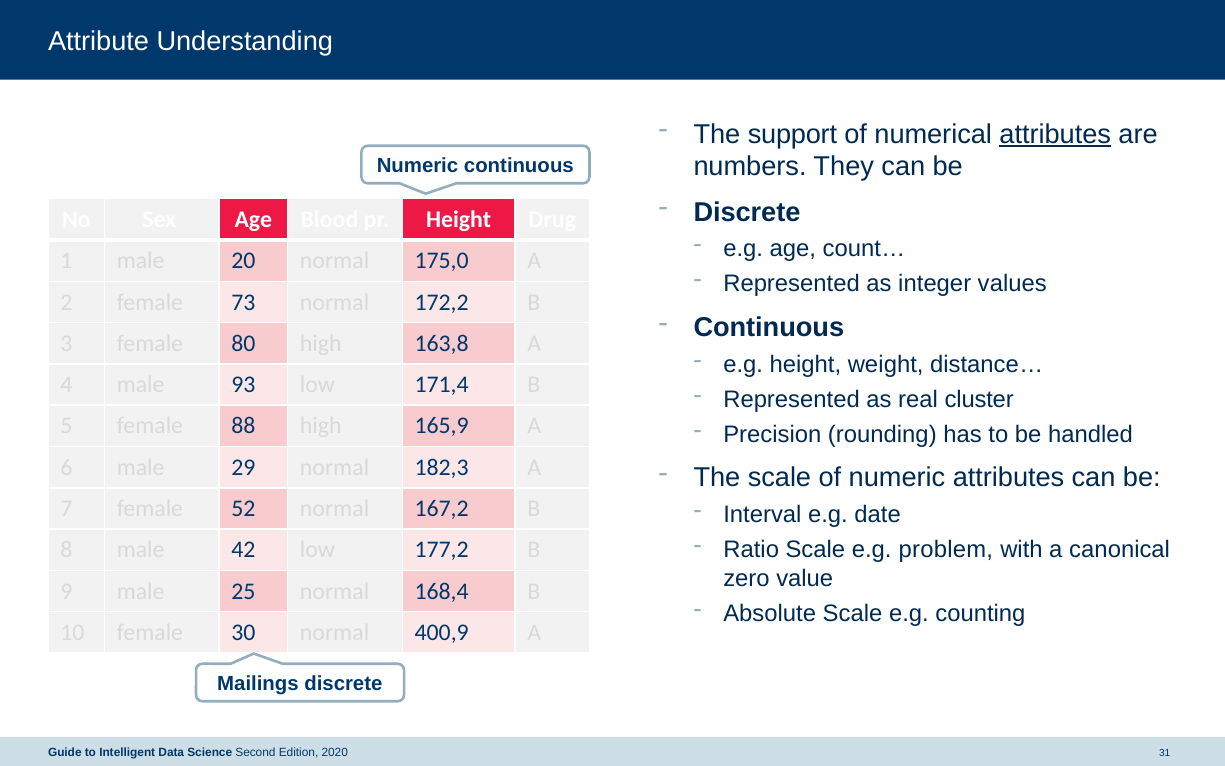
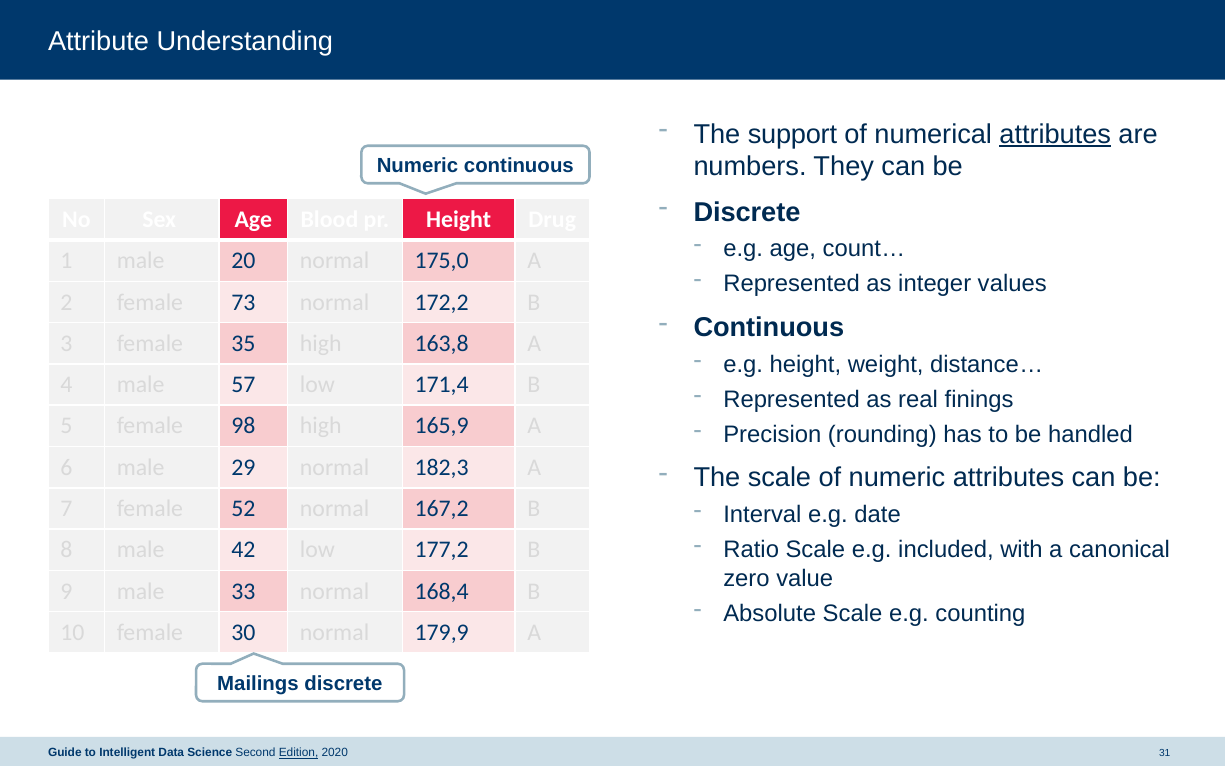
80: 80 -> 35 (243, 343)
93: 93 -> 57 (243, 385)
cluster: cluster -> finings (979, 399)
88: 88 -> 98 (243, 426)
problem: problem -> included (946, 549)
25: 25 -> 33 (243, 591)
400,9: 400,9 -> 179,9 (442, 632)
Edition underline: none -> present (299, 752)
